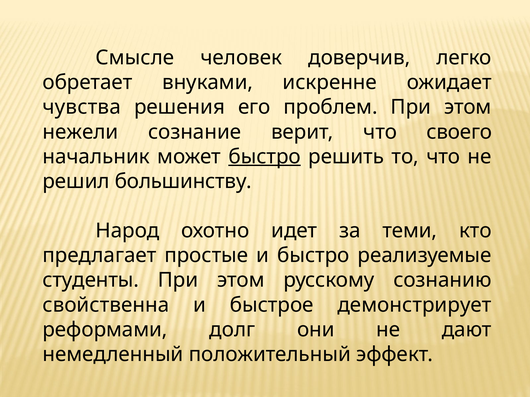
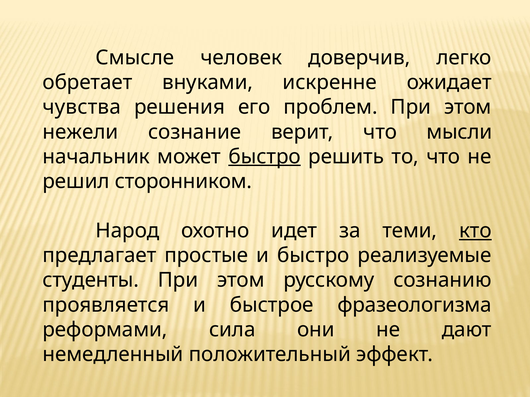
своего: своего -> мысли (459, 132)
большинству: большинству -> сторонником (183, 182)
кто underline: none -> present (475, 231)
свойственна: свойственна -> проявляется (106, 305)
демонстрирует: демонстрирует -> фразеологизма (415, 305)
долг: долг -> сила (232, 330)
